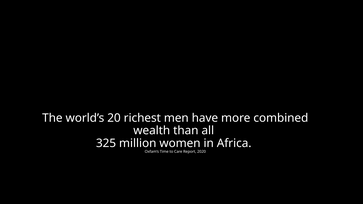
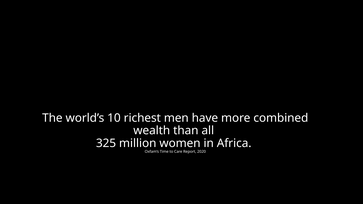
20: 20 -> 10 (114, 118)
